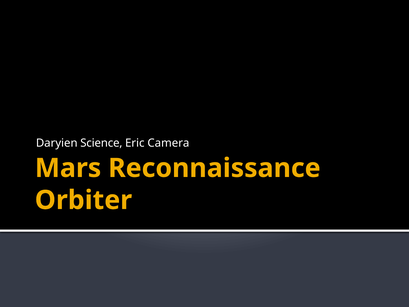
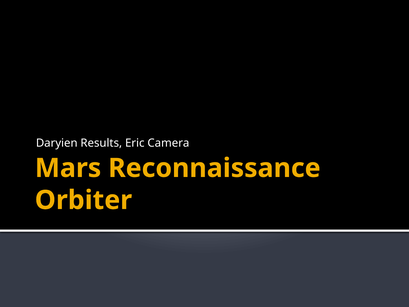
Science: Science -> Results (101, 143)
